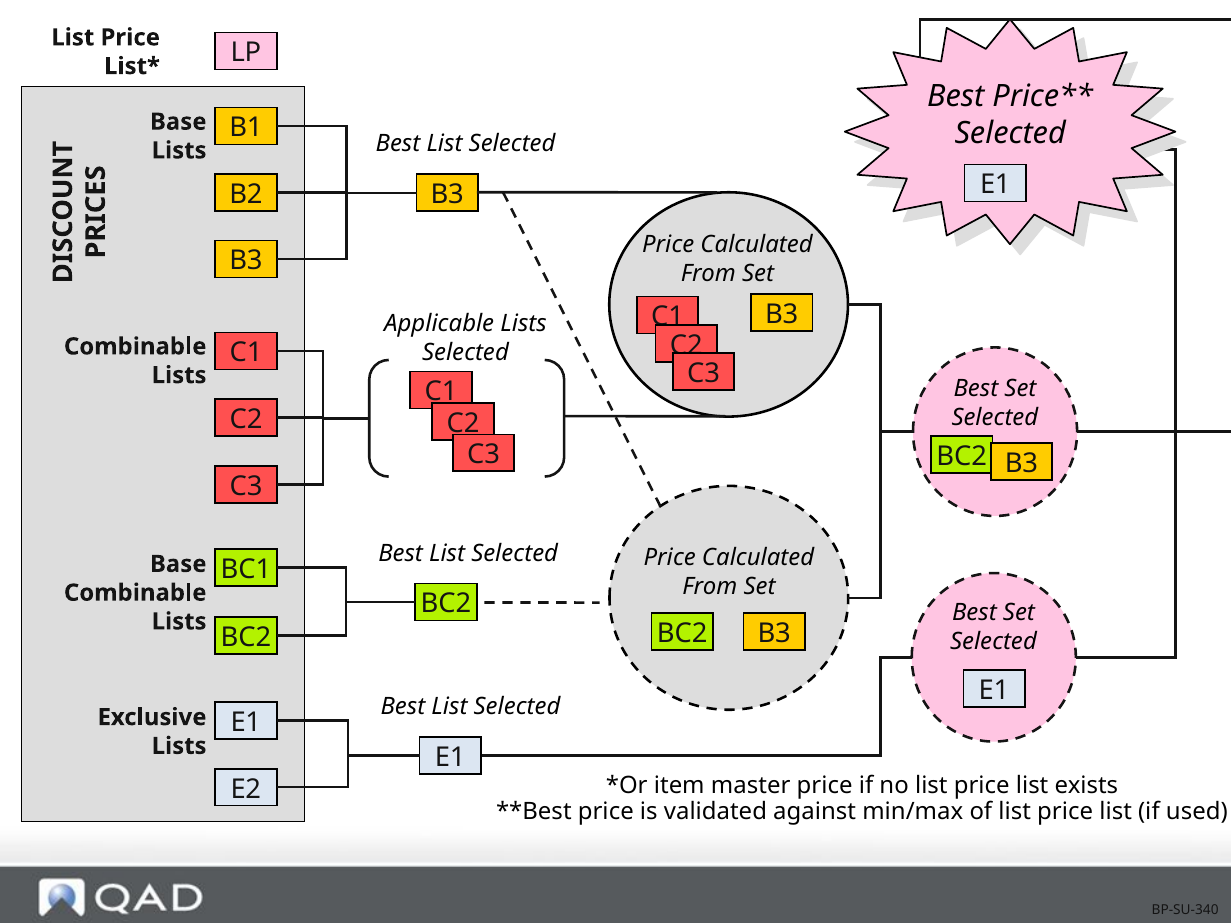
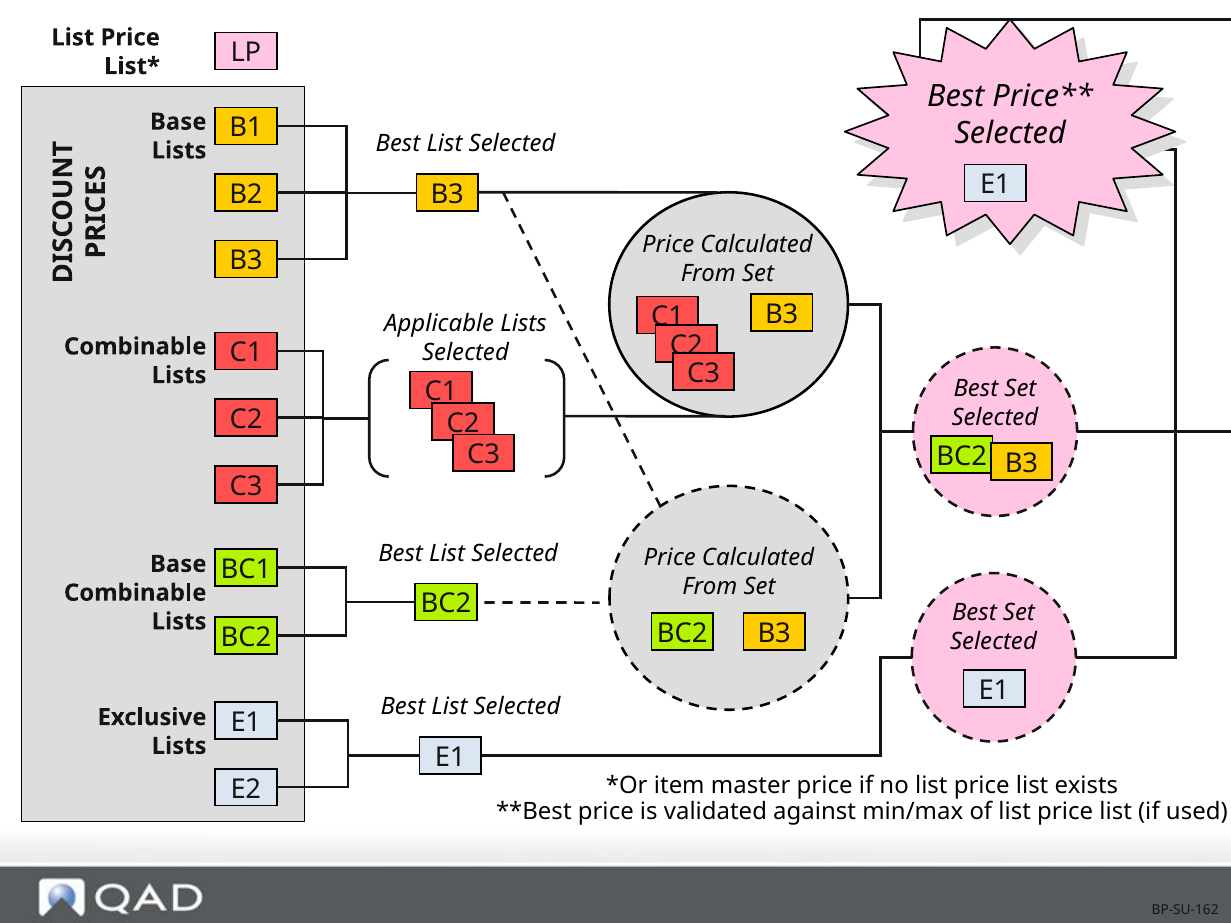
BP-SU-340: BP-SU-340 -> BP-SU-162 (1185, 910)
